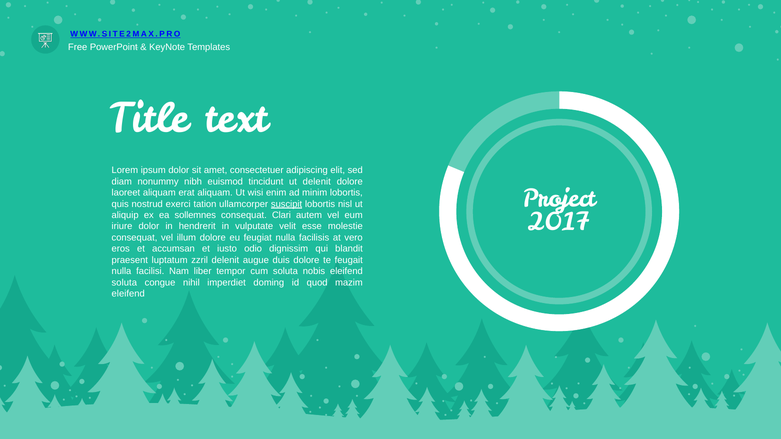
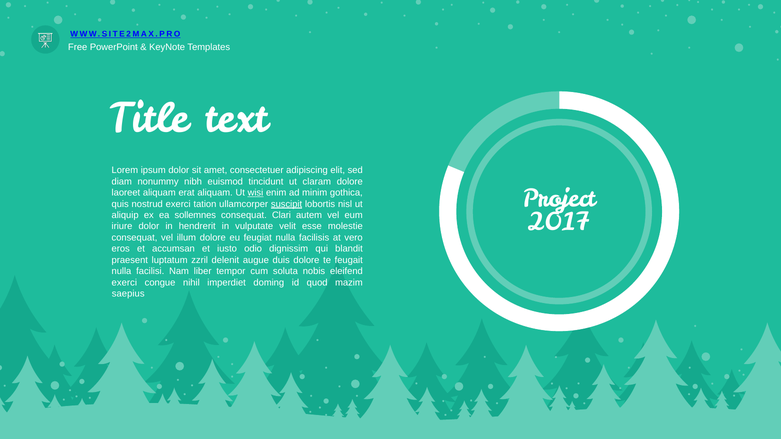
ut delenit: delenit -> claram (317, 182)
wisi underline: none -> present (255, 193)
minim lobortis: lobortis -> gothica (346, 193)
soluta: soluta -> exerci (124, 283)
eleifend: eleifend -> saepius (128, 294)
